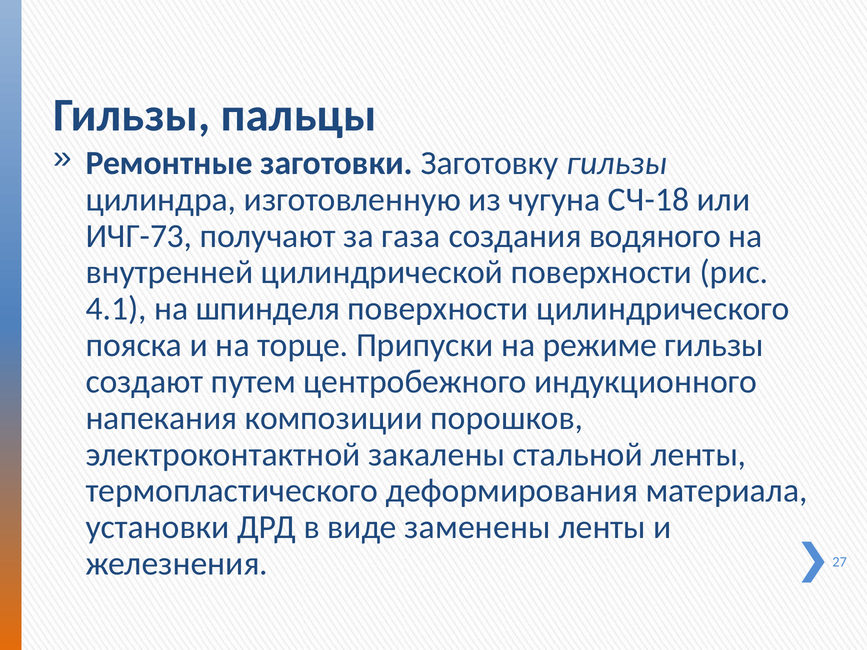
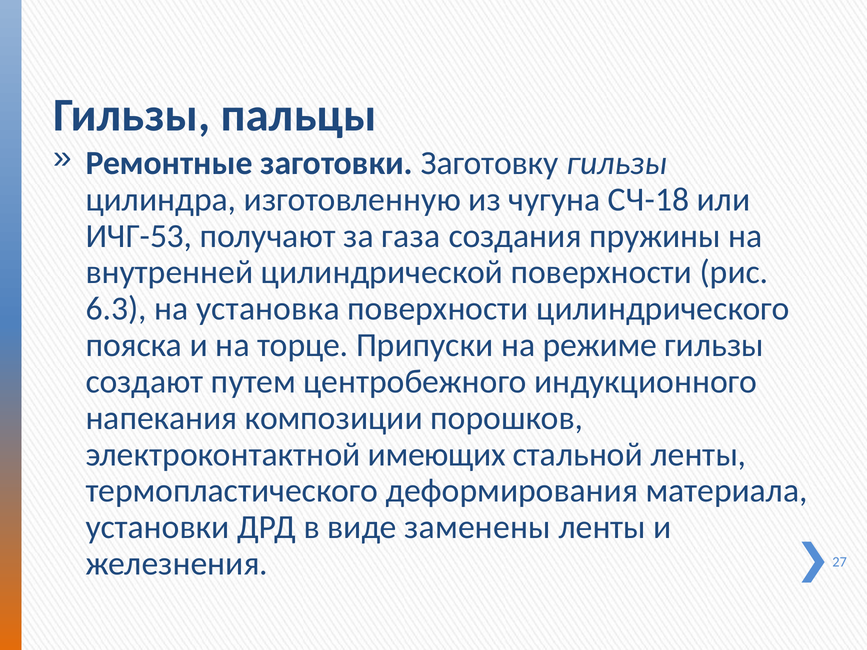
ИЧГ-73: ИЧГ-73 -> ИЧГ-53 (139, 236)
водяного: водяного -> пружины (655, 236)
4.1: 4.1 -> 6.3 (116, 309)
шпинделя: шпинделя -> установка (268, 309)
закалены: закалены -> имеющих (437, 455)
